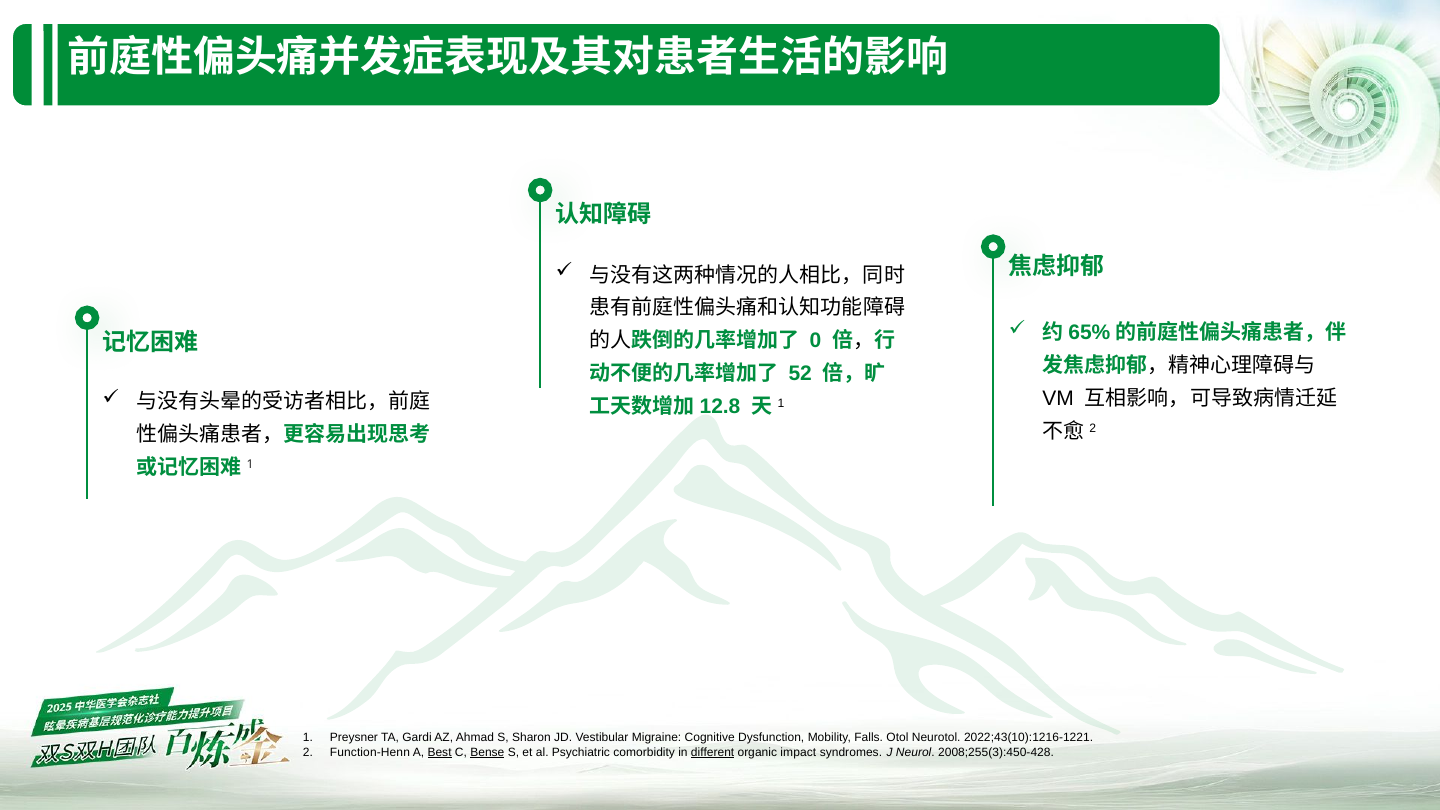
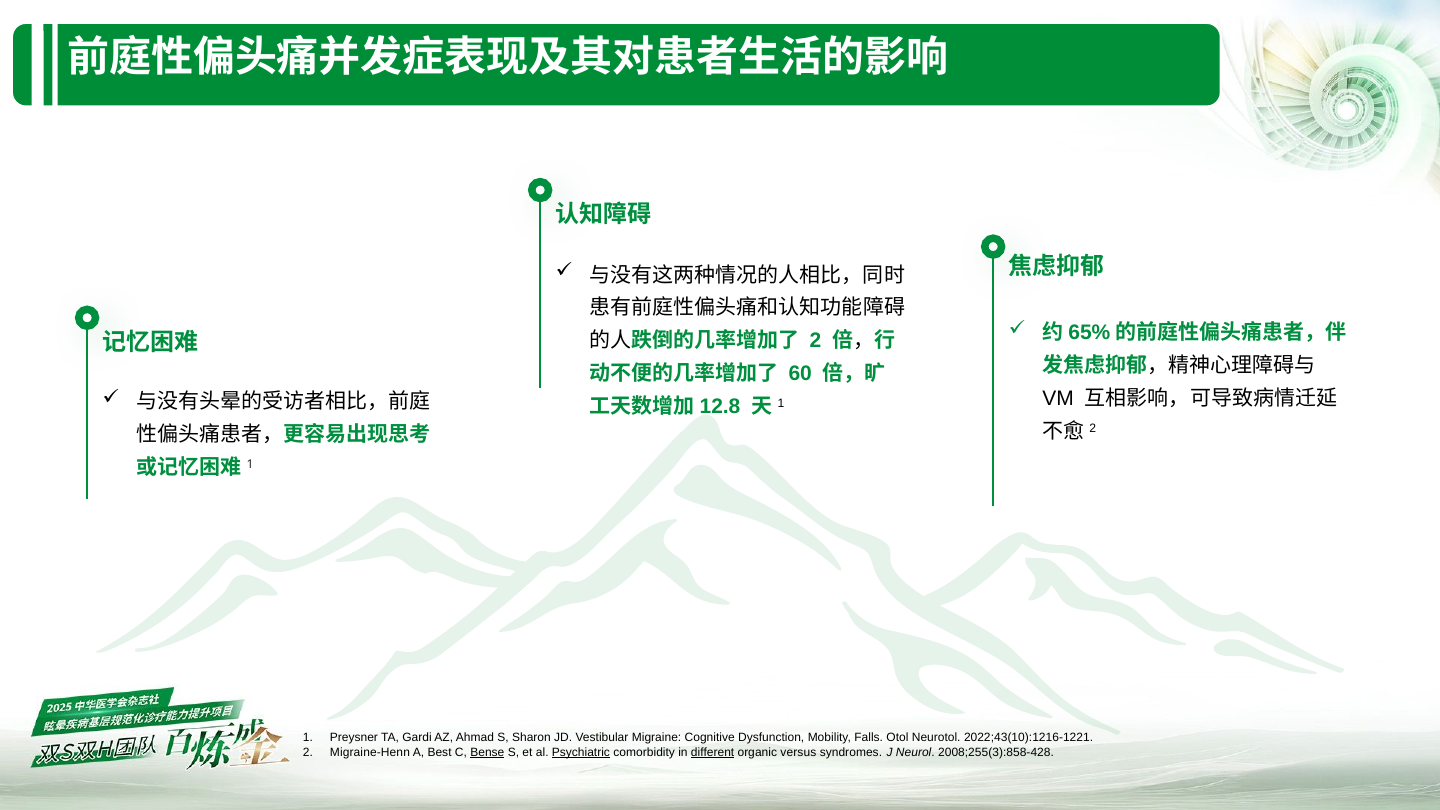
0: 0 -> 2 (815, 341)
52: 52 -> 60 (800, 374)
Function-Henn: Function-Henn -> Migraine-Henn (370, 752)
Best underline: present -> none (440, 752)
Psychiatric underline: none -> present (581, 752)
impact: impact -> versus (798, 752)
2008;255(3):450-428: 2008;255(3):450-428 -> 2008;255(3):858-428 (996, 752)
